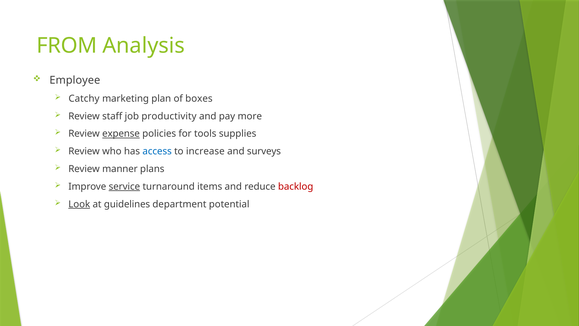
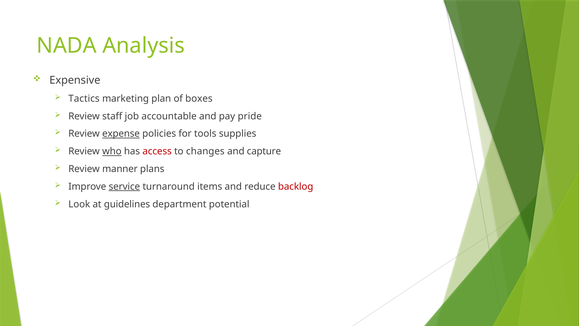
FROM: FROM -> NADA (67, 46)
Employee: Employee -> Expensive (75, 80)
Catchy: Catchy -> Tactics (84, 98)
productivity: productivity -> accountable (169, 116)
more: more -> pride (250, 116)
who underline: none -> present (112, 151)
access colour: blue -> red (157, 151)
increase: increase -> changes (205, 151)
surveys: surveys -> capture (264, 151)
Look underline: present -> none (79, 204)
